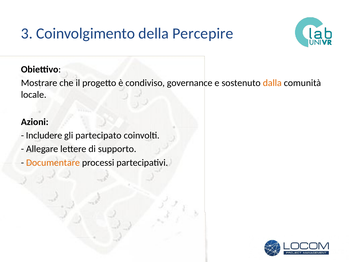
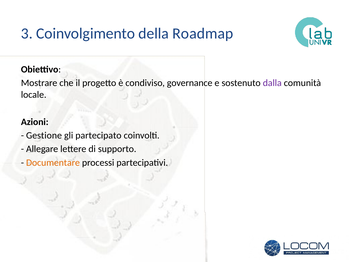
Percepire: Percepire -> Roadmap (203, 33)
dalla colour: orange -> purple (272, 83)
Includere: Includere -> Gestione (44, 135)
